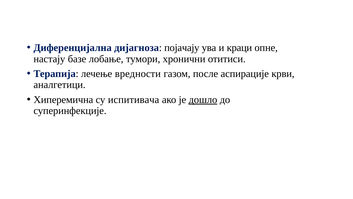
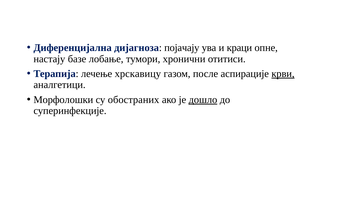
вредности: вредности -> хрскавицу (138, 74)
крви underline: none -> present (283, 74)
Хиперемична: Хиперемична -> Морфолошки (63, 99)
испитивача: испитивача -> обостраних (134, 99)
